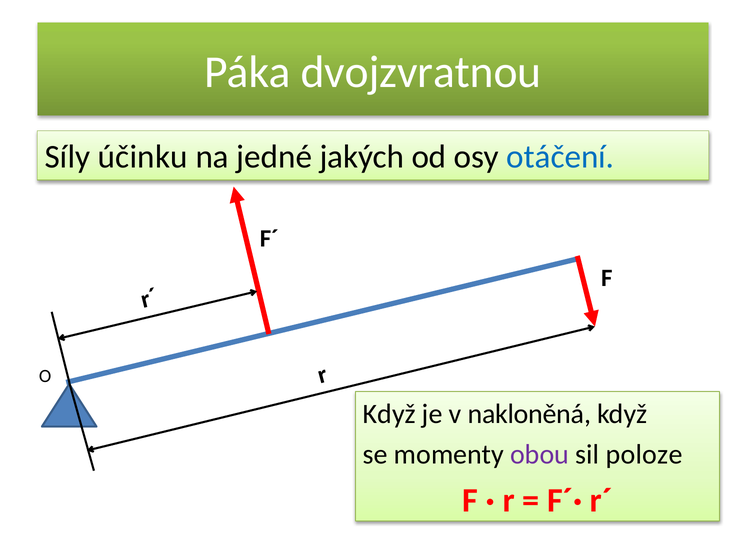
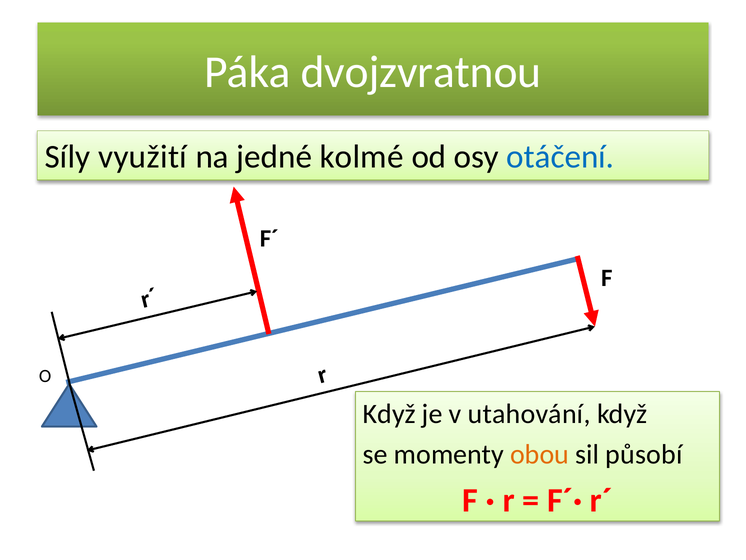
účinku: účinku -> využití (143, 157)
jakých: jakých -> kolmé (362, 157)
nakloněná: nakloněná -> utahování (529, 414)
obou colour: purple -> orange (540, 454)
poloze: poloze -> působí (644, 454)
